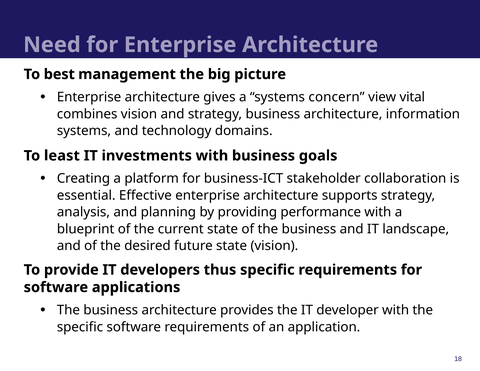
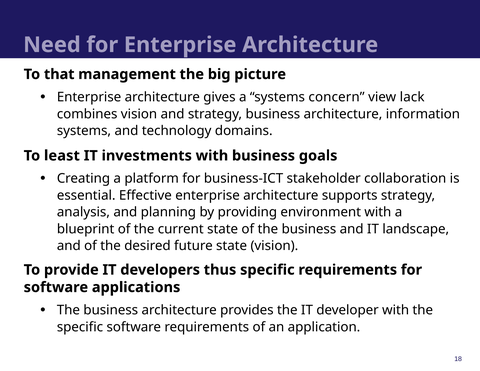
best: best -> that (59, 74)
vital: vital -> lack (412, 97)
performance: performance -> environment (321, 212)
